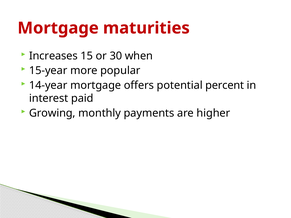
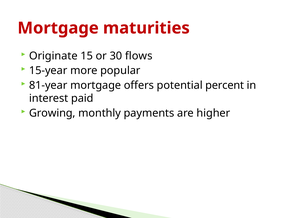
Increases: Increases -> Originate (53, 56)
when: when -> flows (139, 56)
14-year: 14-year -> 81-year (48, 85)
